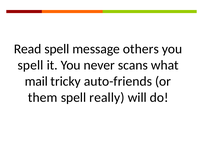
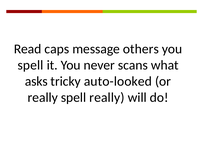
Read spell: spell -> caps (57, 49)
mail: mail -> asks (36, 81)
auto-friends: auto-friends -> auto-looked (118, 81)
them: them -> really (43, 98)
